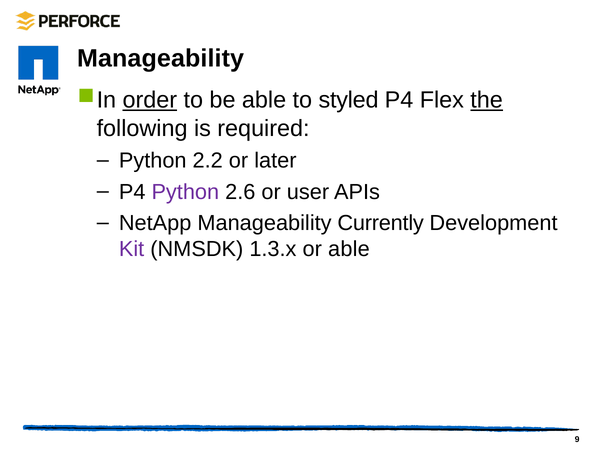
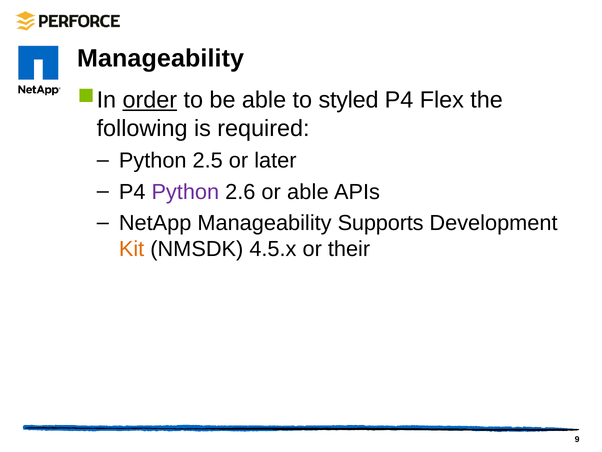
the underline: present -> none (487, 100)
2.2: 2.2 -> 2.5 (208, 160)
or user: user -> able (308, 192)
Currently: Currently -> Supports (381, 223)
Kit colour: purple -> orange (132, 249)
1.3.x: 1.3.x -> 4.5.x (273, 249)
or able: able -> their (349, 249)
